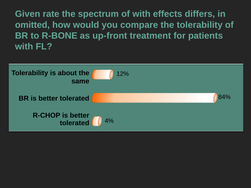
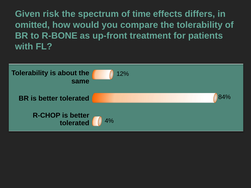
rate: rate -> risk (51, 14)
of with: with -> time (141, 14)
